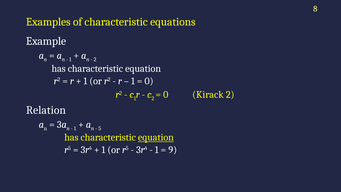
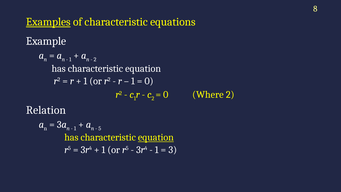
Examples underline: none -> present (48, 22)
Kirack: Kirack -> Where (208, 95)
9: 9 -> 3 (173, 150)
